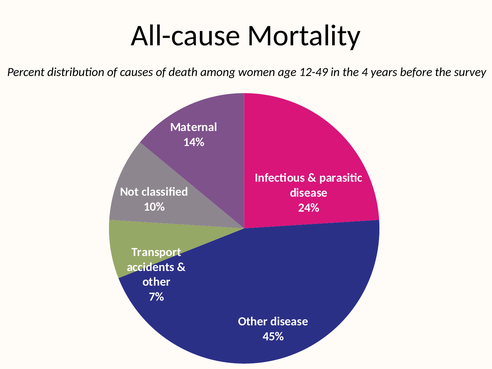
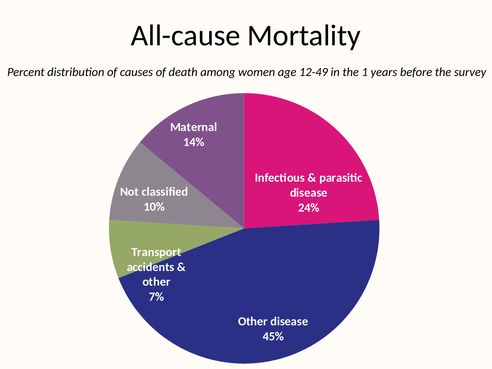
4: 4 -> 1 (365, 72)
